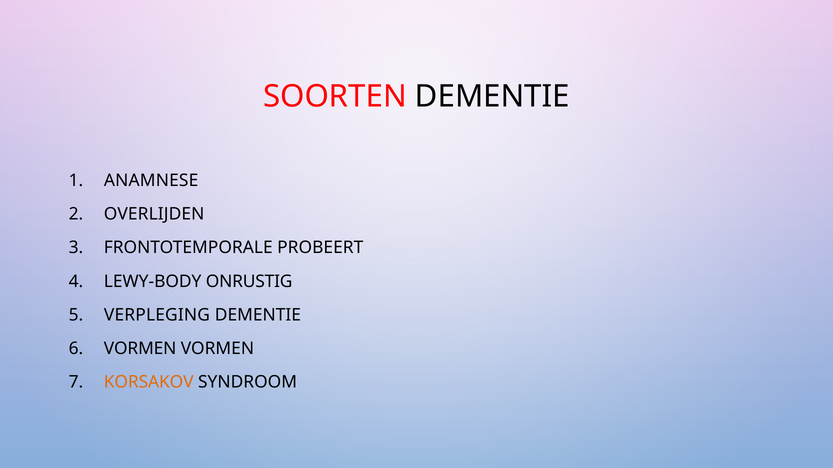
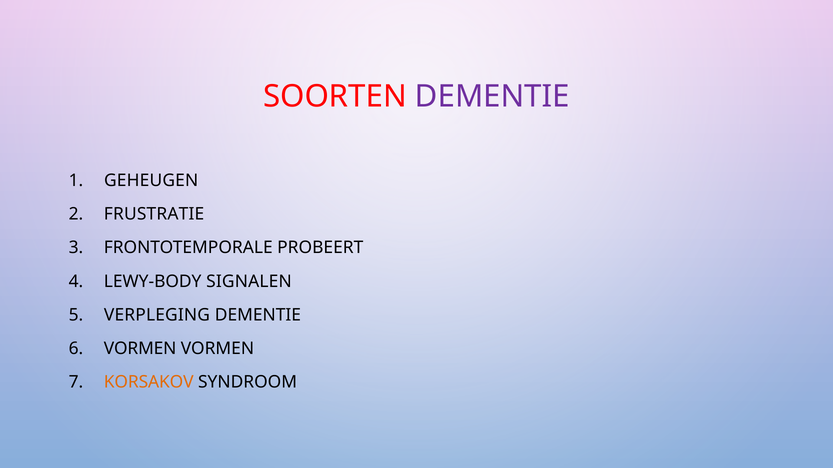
DEMENTIE colour: black -> purple (492, 97)
ANAMNESE: ANAMNESE -> GEHEUGEN (151, 181)
OVERLIJDEN: OVERLIJDEN -> FRUSTRATIE (154, 214)
ONRUSTIG: ONRUSTIG -> SIGNALEN (249, 282)
